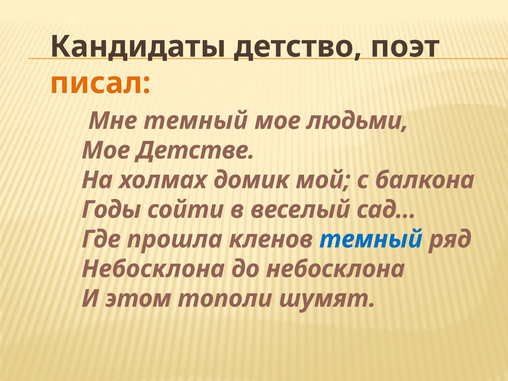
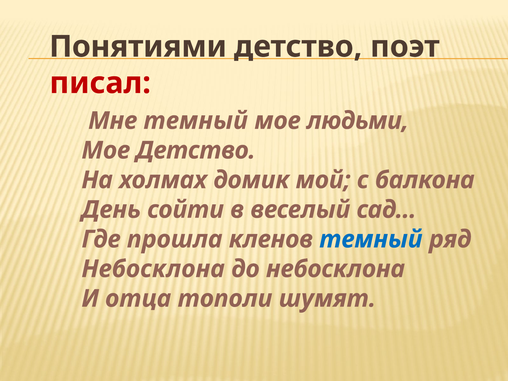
Кандидаты: Кандидаты -> Понятиями (138, 47)
писал colour: orange -> red (100, 83)
Мое Детстве: Детстве -> Детство (196, 150)
Годы: Годы -> День (111, 210)
этом: этом -> отца (138, 299)
